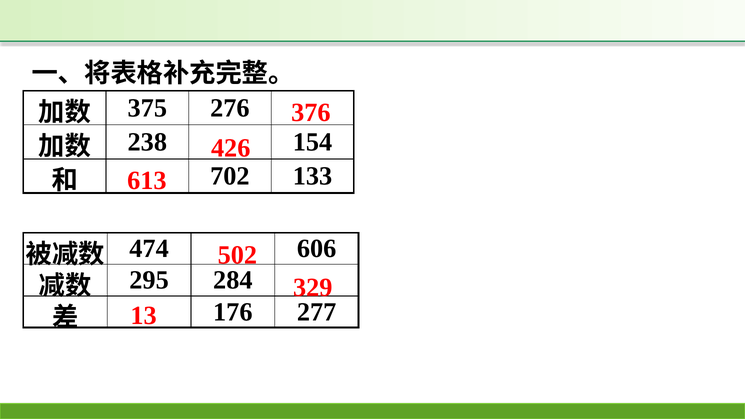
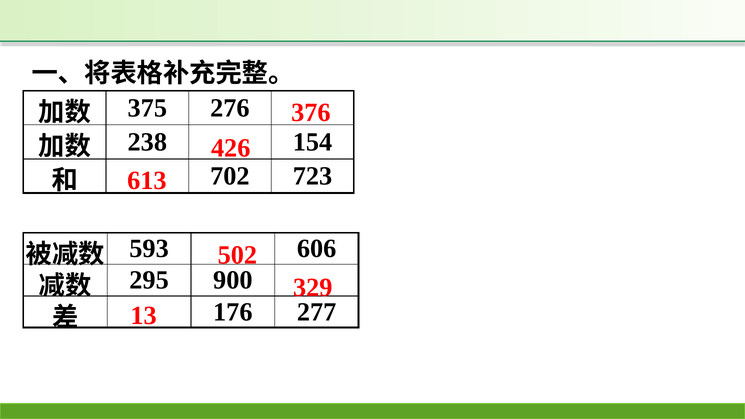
133: 133 -> 723 (313, 176)
474: 474 -> 593 (149, 249)
284: 284 -> 900 (233, 280)
